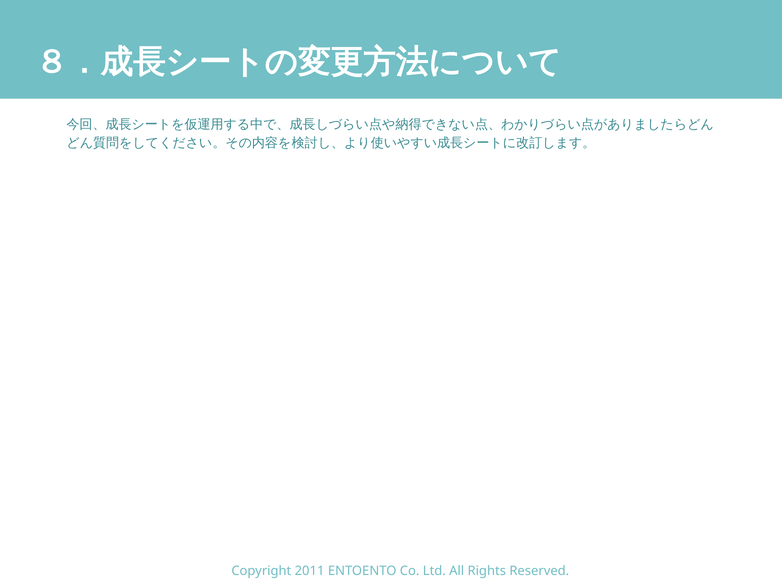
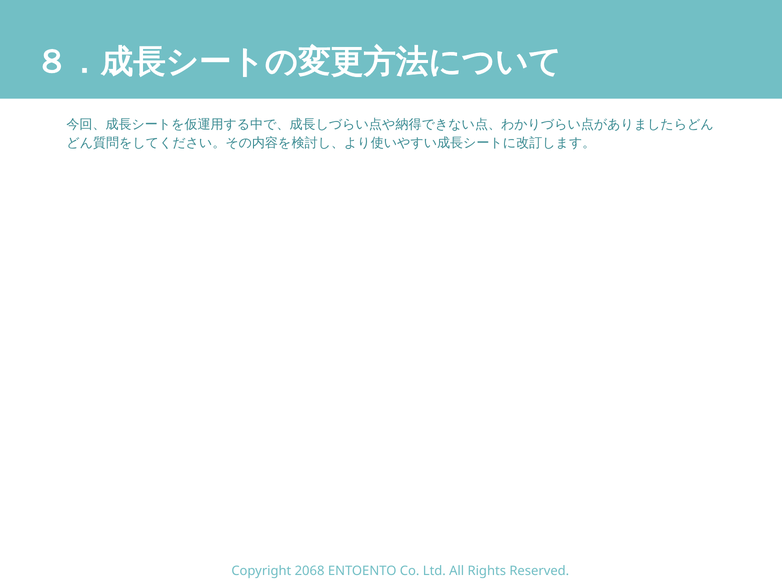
2011: 2011 -> 2068 (310, 571)
